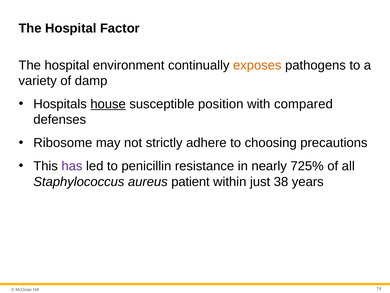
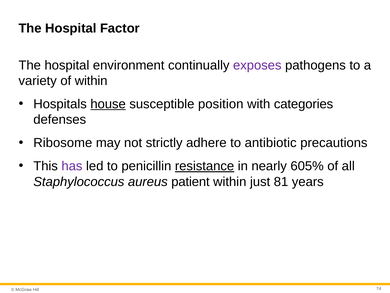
exposes colour: orange -> purple (257, 65)
of damp: damp -> within (91, 81)
compared: compared -> categories (304, 104)
choosing: choosing -> antibiotic (271, 143)
resistance underline: none -> present (205, 166)
725%: 725% -> 605% (307, 166)
38: 38 -> 81 (281, 181)
